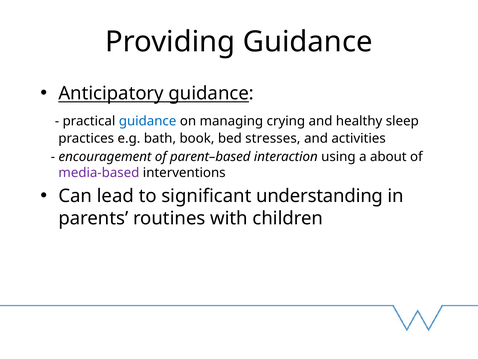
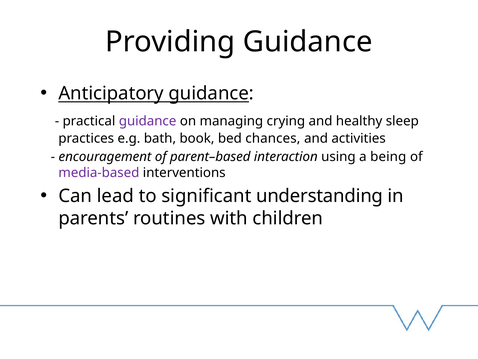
guidance colour: blue -> purple (148, 121)
stresses: stresses -> chances (273, 138)
about: about -> being (388, 157)
